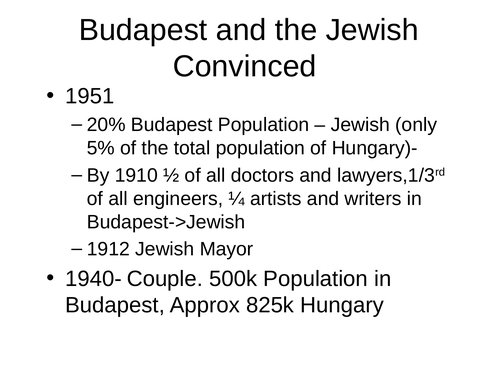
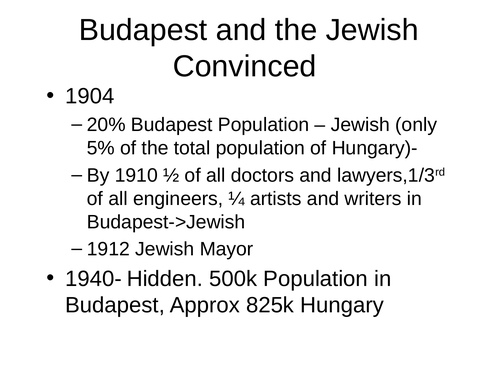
1951: 1951 -> 1904 (90, 96)
Couple: Couple -> Hidden (165, 278)
